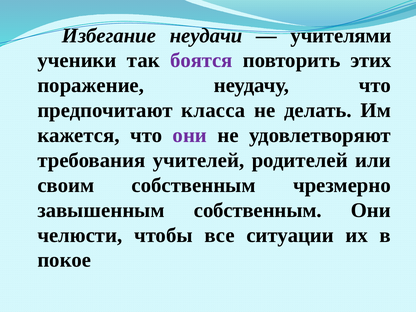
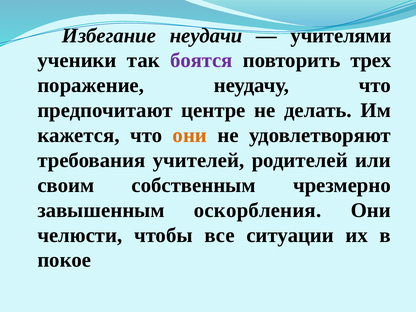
этих: этих -> трех (371, 60)
класса: класса -> центре (213, 110)
они colour: purple -> orange (190, 135)
завышенным собственным: собственным -> оскорбления (258, 210)
